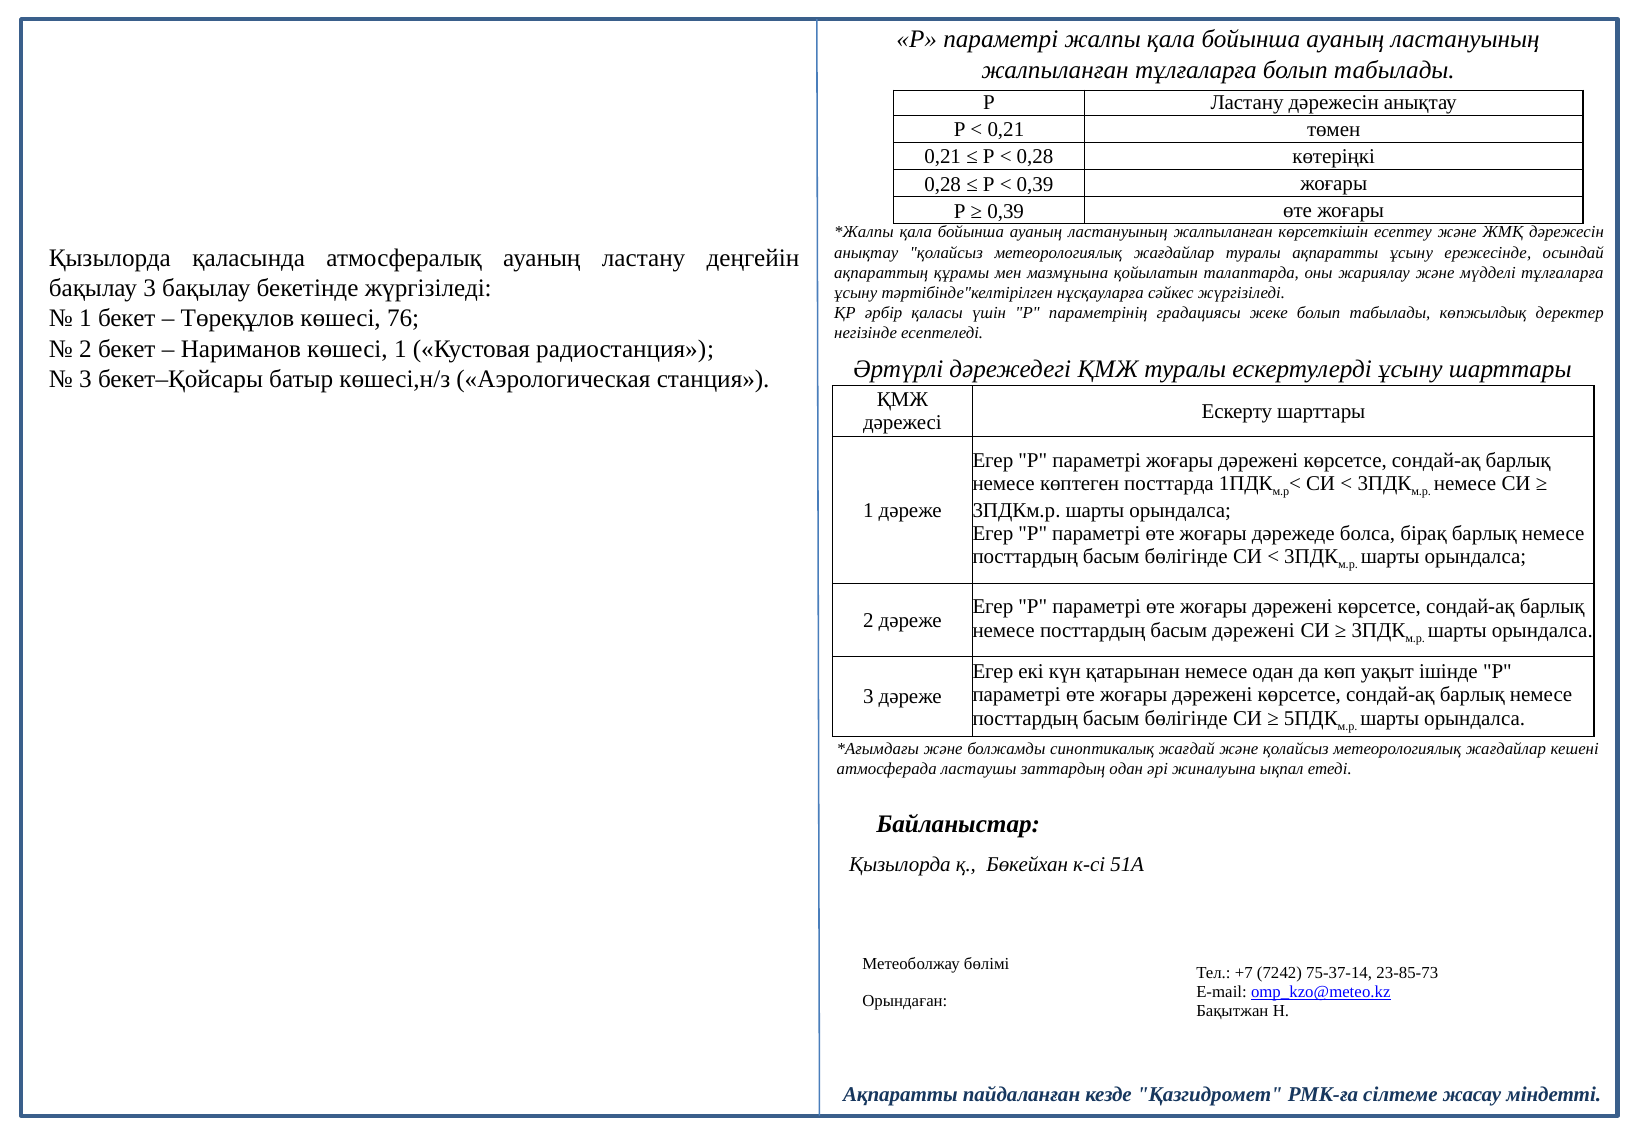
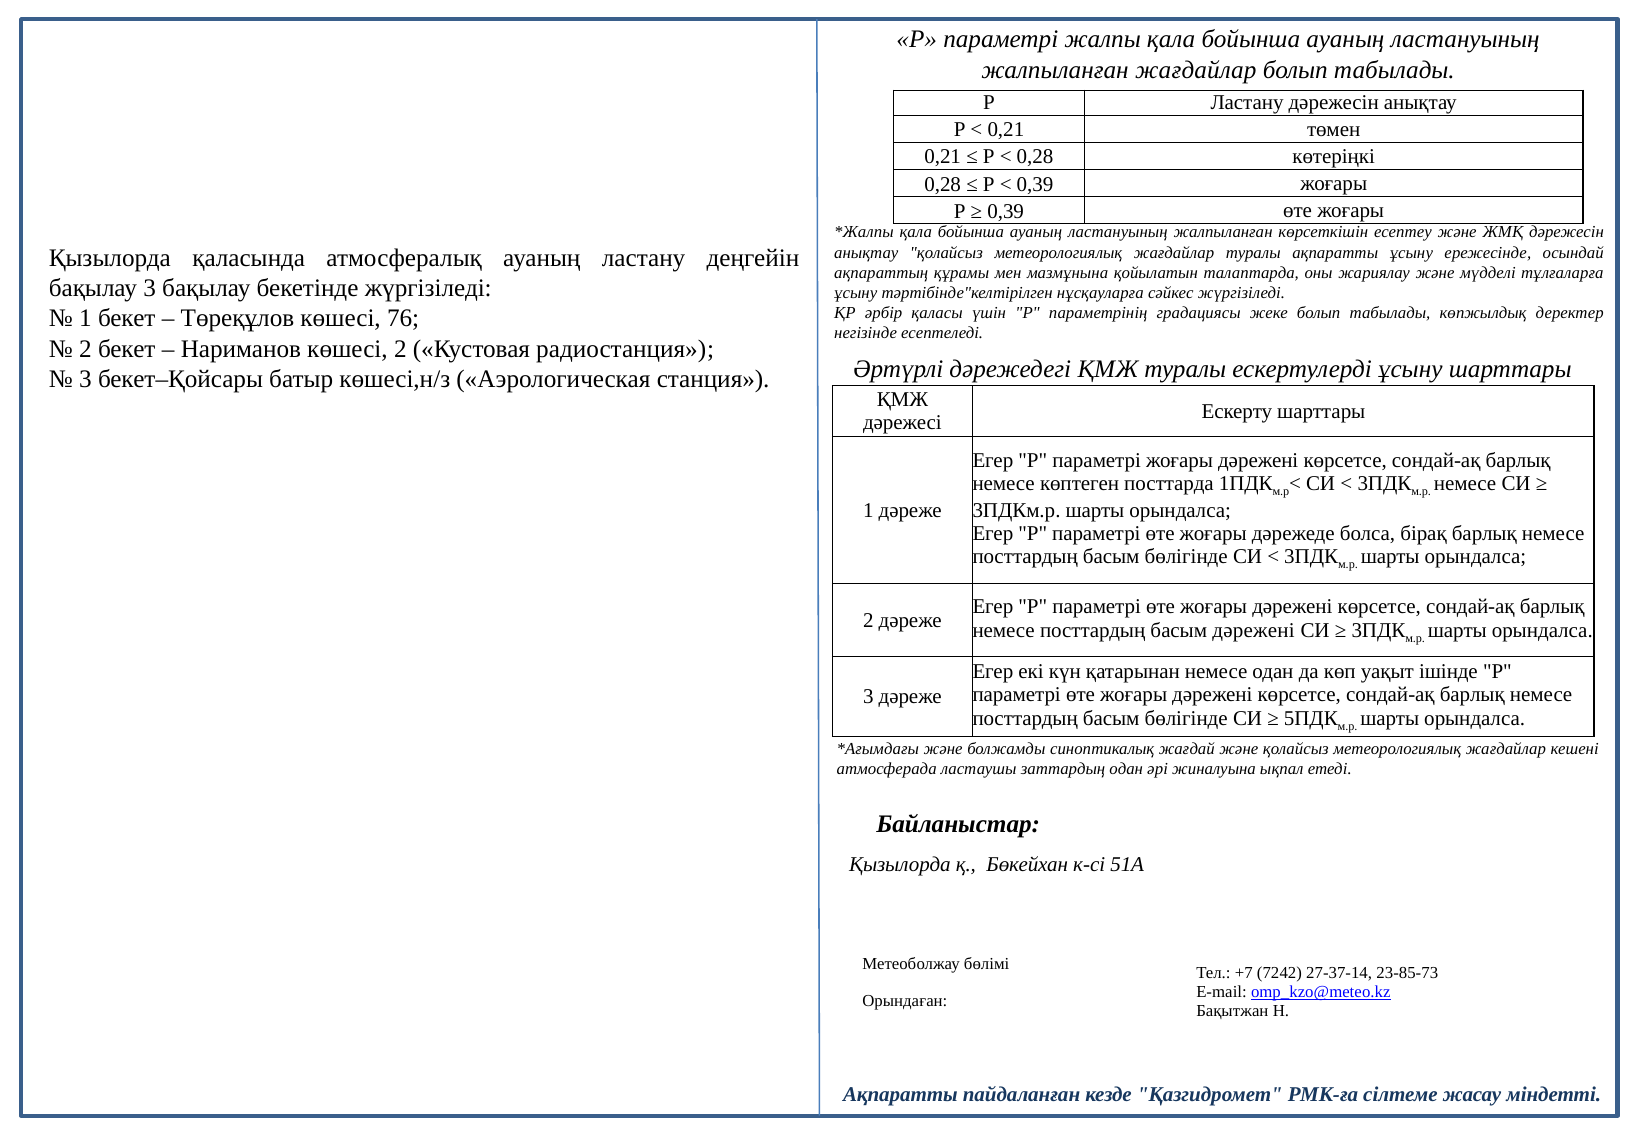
жалпыланған тұлғаларға: тұлғаларға -> жағдайлар (1196, 70)
көшесі 1: 1 -> 2 (400, 349)
75-37-14: 75-37-14 -> 27-37-14 (1339, 973)
